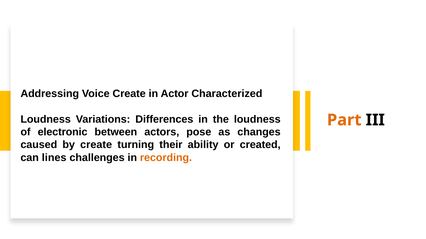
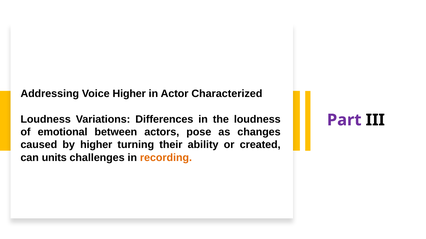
Voice Create: Create -> Higher (129, 94)
Part colour: orange -> purple (344, 120)
electronic: electronic -> emotional (63, 132)
by create: create -> higher (96, 145)
lines: lines -> units (54, 158)
